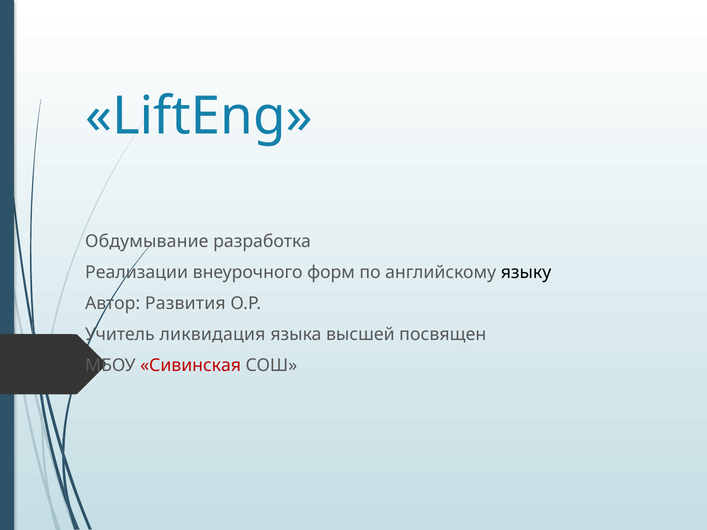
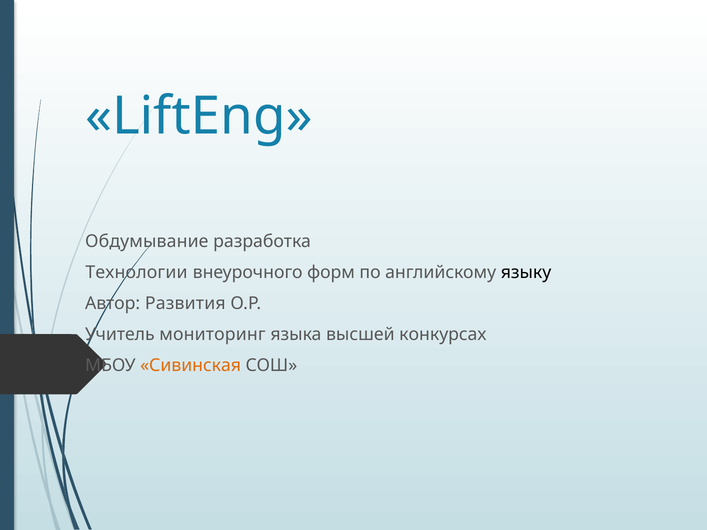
Реализации: Реализации -> Технологии (136, 273)
ликвидация: ликвидация -> мониторинг (212, 335)
посвящен: посвящен -> конкурсах (443, 335)
Сивинская colour: red -> orange (191, 366)
